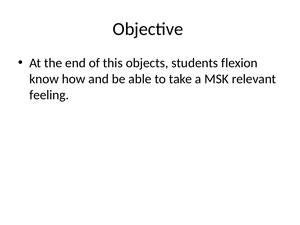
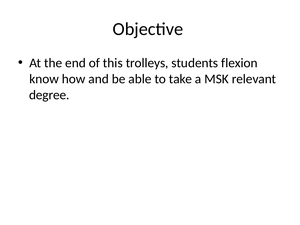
objects: objects -> trolleys (147, 63)
feeling: feeling -> degree (49, 95)
